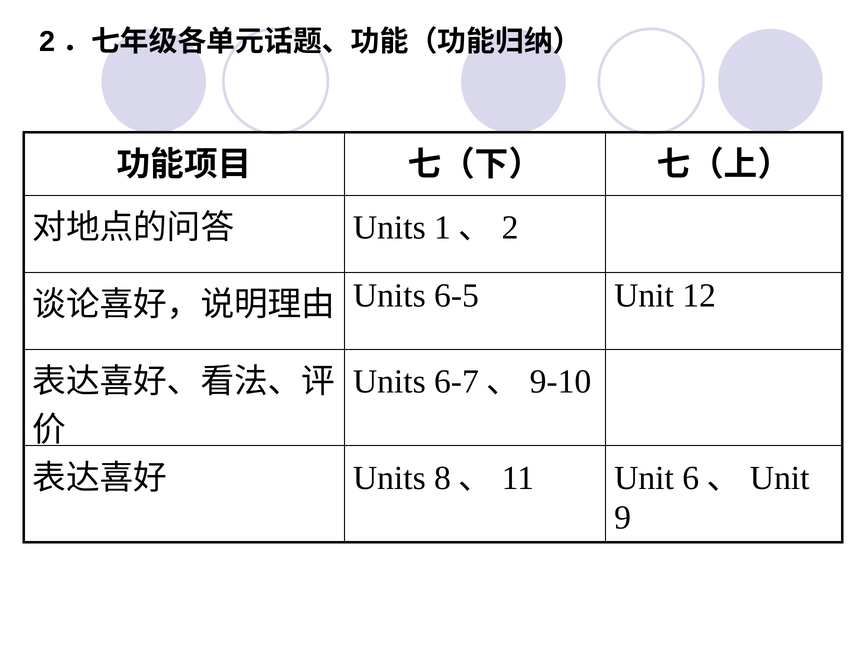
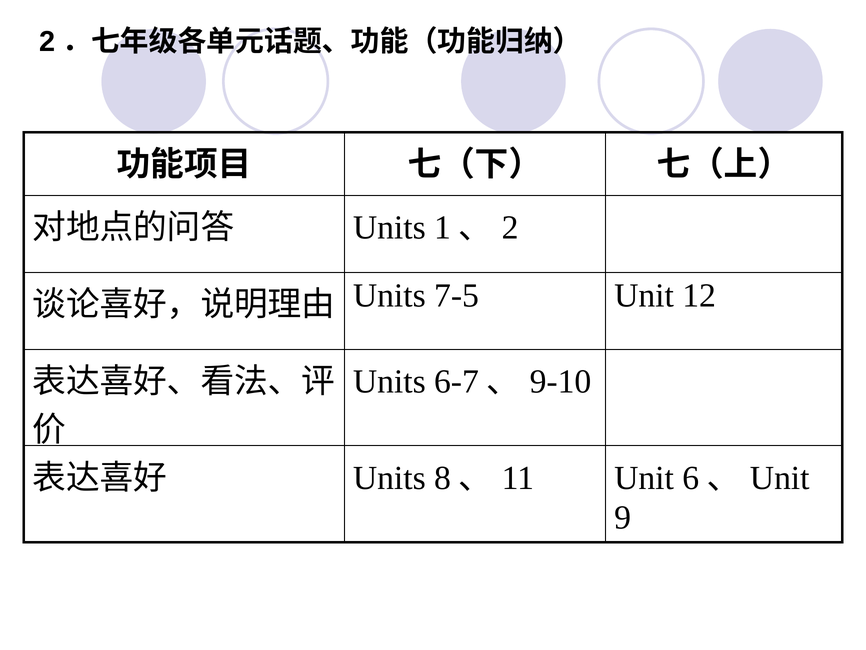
6-5: 6-5 -> 7-5 (457, 295)
